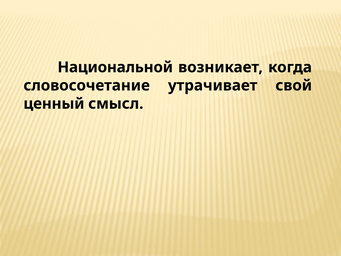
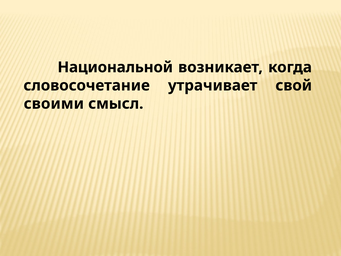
ценный: ценный -> своими (54, 104)
